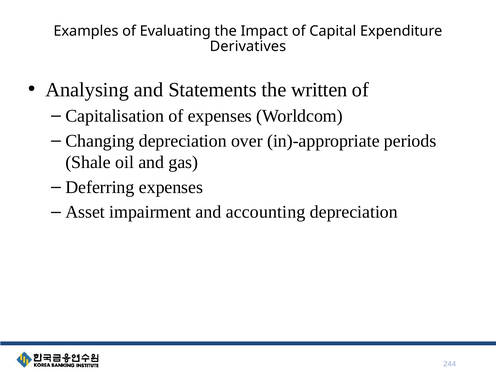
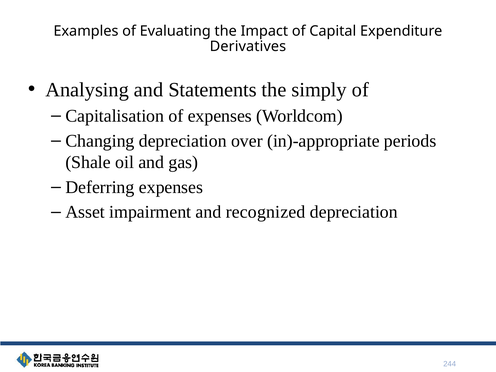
written: written -> simply (319, 90)
accounting: accounting -> recognized (266, 212)
